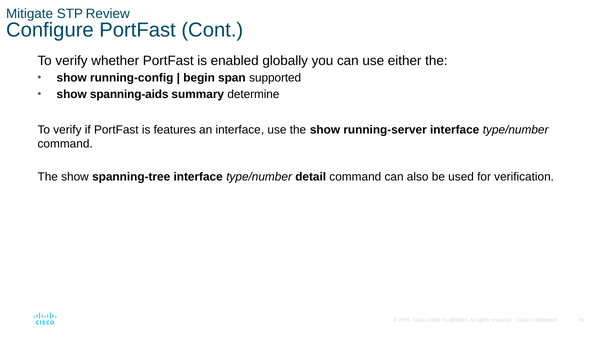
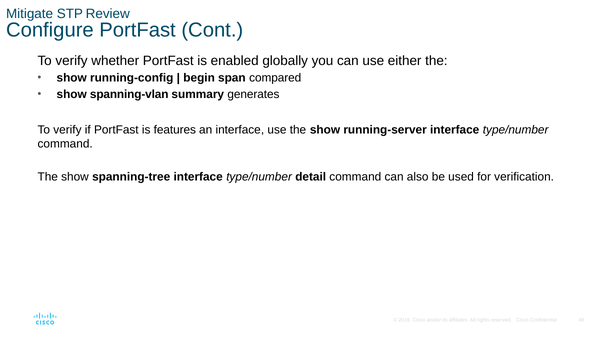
supported: supported -> compared (275, 78)
spanning-aids: spanning-aids -> spanning-vlan (129, 95)
determine: determine -> generates (253, 95)
